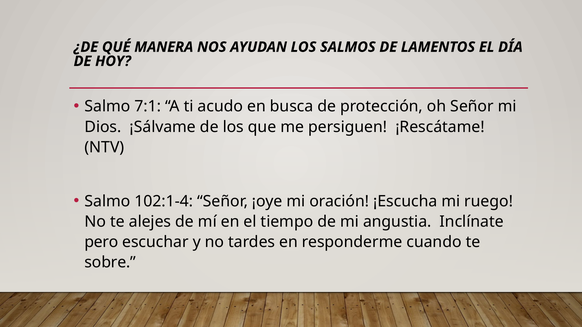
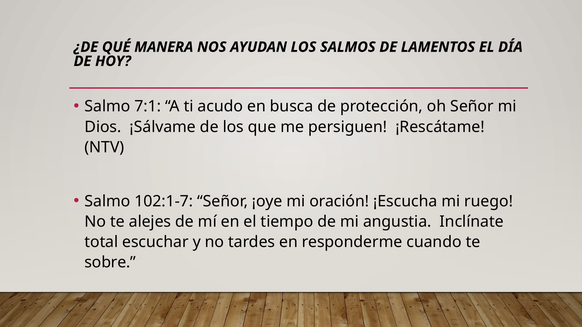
102:1-4: 102:1-4 -> 102:1-7 (164, 201)
pero: pero -> total (101, 242)
